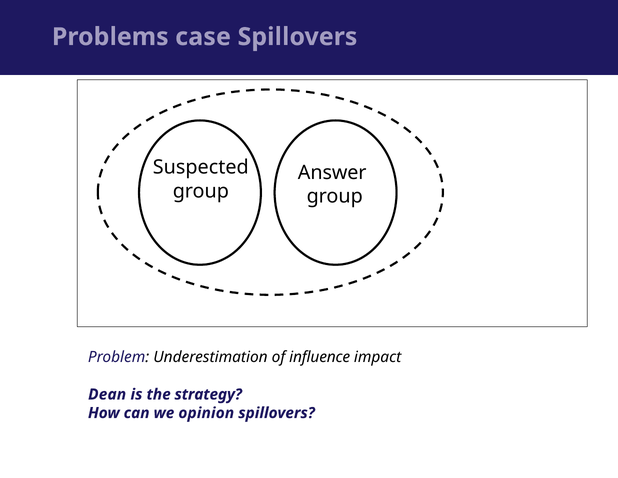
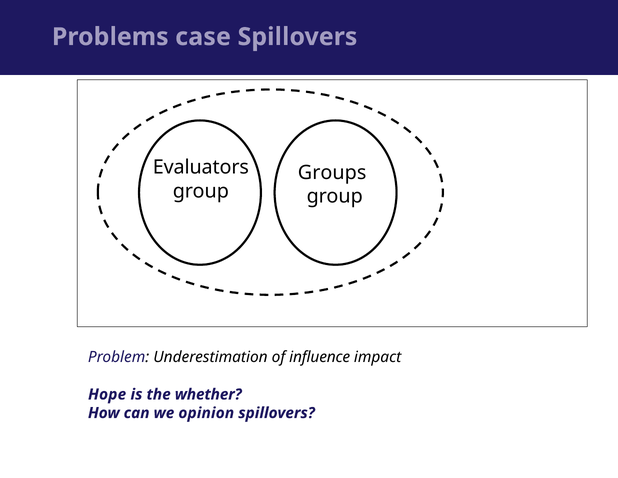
Suspected: Suspected -> Evaluators (201, 167)
Answer: Answer -> Groups (332, 172)
Dean: Dean -> Hope (107, 394)
strategy: strategy -> whether (208, 394)
